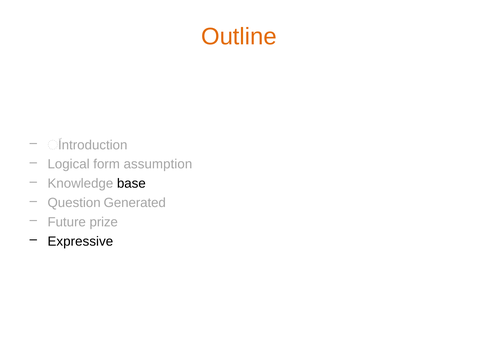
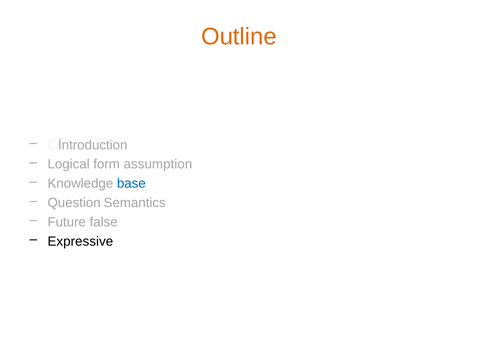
base colour: black -> blue (131, 183)
Generated: Generated -> Semantics (135, 203)
prize: prize -> false (104, 222)
